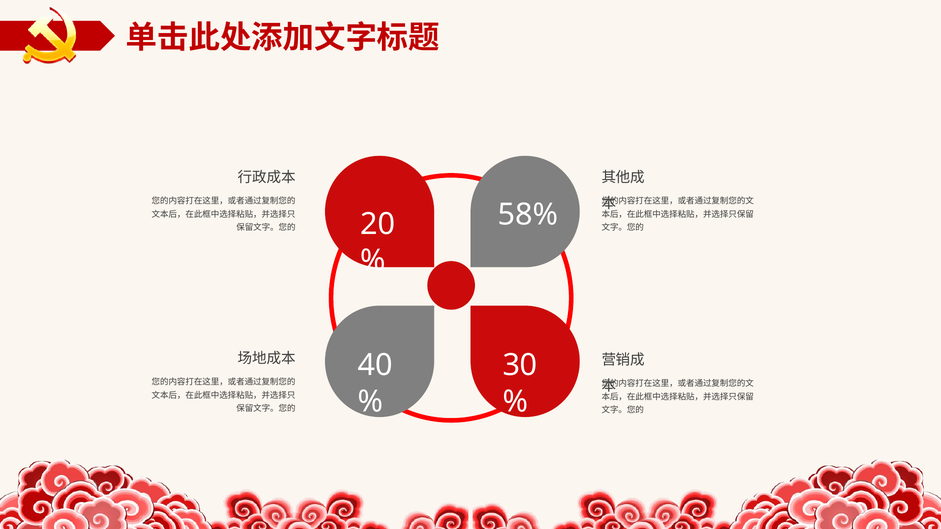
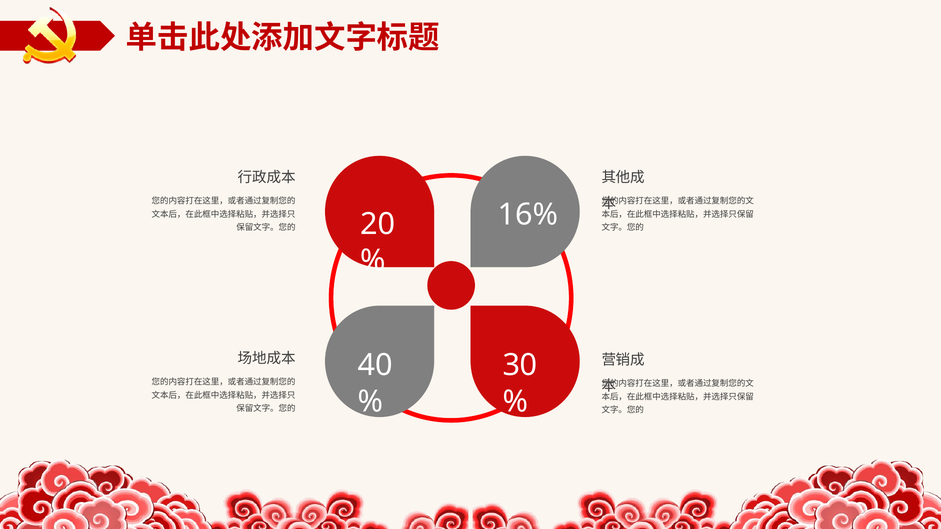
58%: 58% -> 16% (528, 215)
